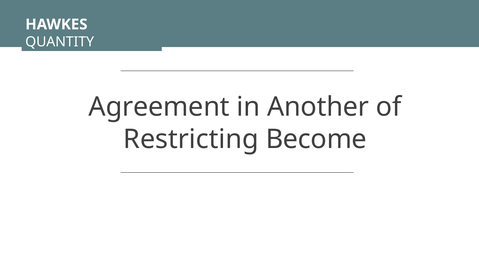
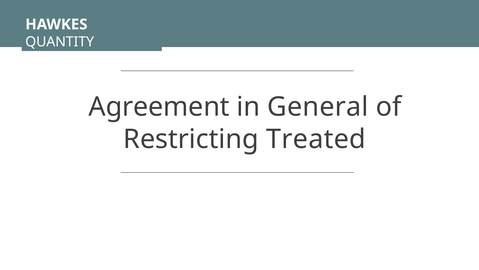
Another: Another -> General (318, 107)
Become: Become -> Treated (316, 139)
